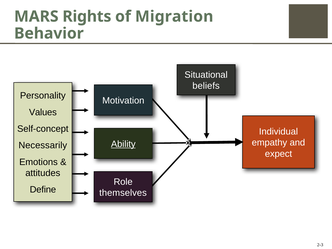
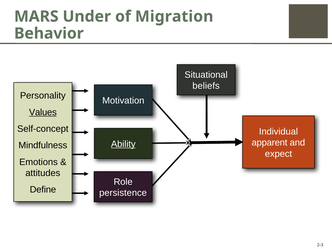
Rights: Rights -> Under (87, 16)
Values underline: none -> present (43, 112)
empathy: empathy -> apparent (270, 143)
Necessarily: Necessarily -> Mindfulness (43, 145)
themselves: themselves -> persistence (123, 193)
